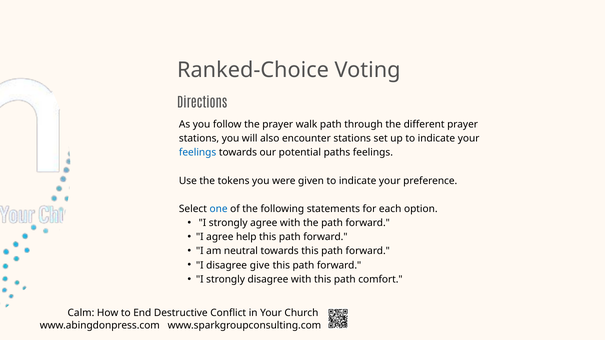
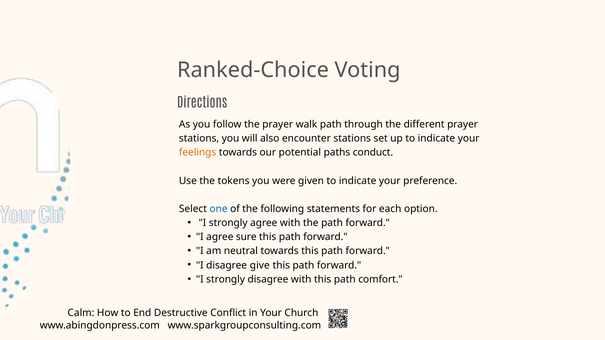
feelings colour: blue -> orange (198, 153)
paths feelings: feelings -> conduct (373, 153)
help: help -> sure (246, 237)
